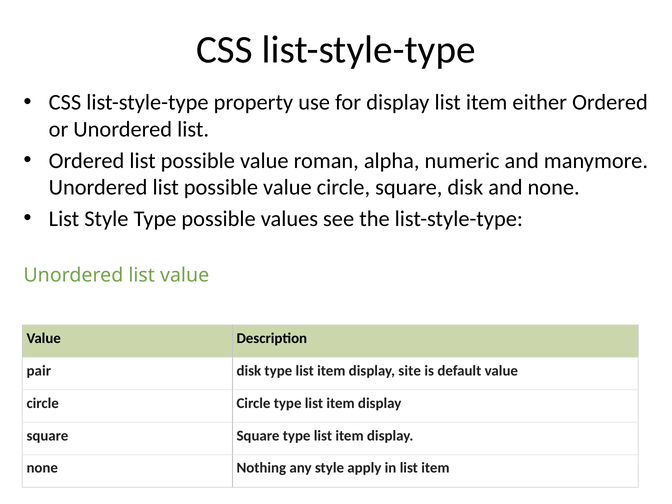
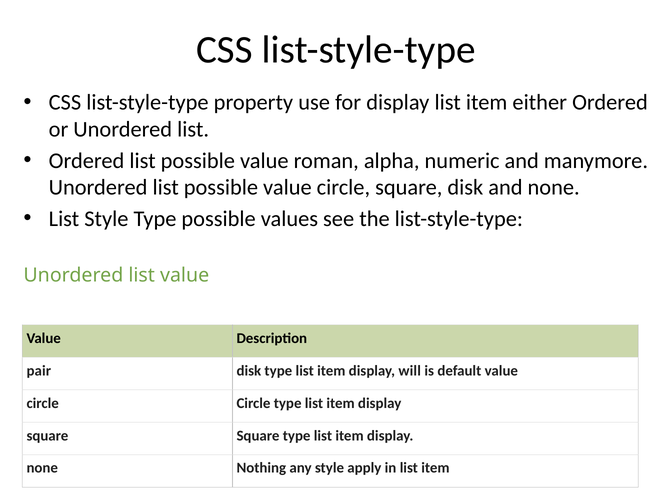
site: site -> will (410, 371)
